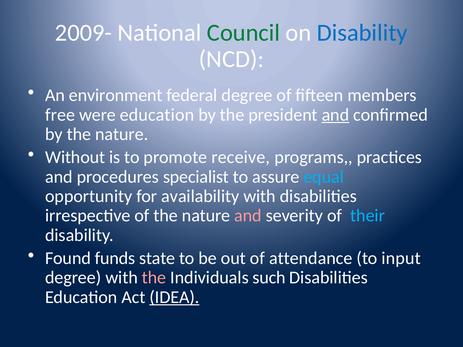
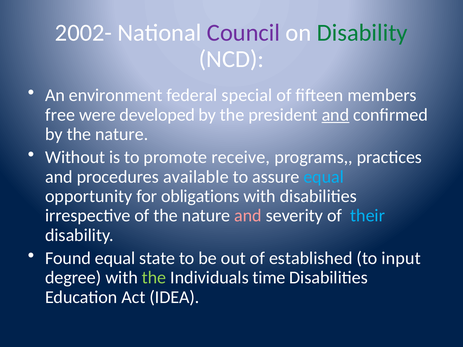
2009-: 2009- -> 2002- (83, 33)
Council colour: green -> purple (244, 33)
Disability colour: blue -> green (362, 33)
federal degree: degree -> special (247, 95)
were education: education -> developed (157, 115)
specialist: specialist -> available (196, 177)
availability: availability -> obligations (200, 196)
Found funds: funds -> equal (115, 258)
attendance: attendance -> established (311, 258)
the colour: pink -> light green (154, 278)
such: such -> time (269, 278)
IDEA underline: present -> none (174, 297)
